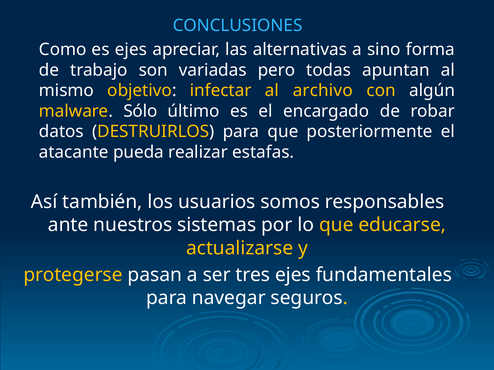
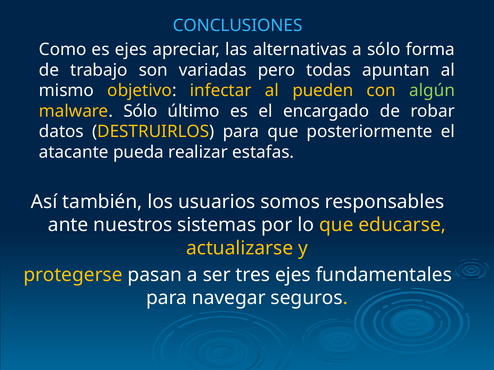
a sino: sino -> sólo (384, 50)
archivo: archivo -> pueden (323, 91)
algún colour: white -> light green (432, 91)
